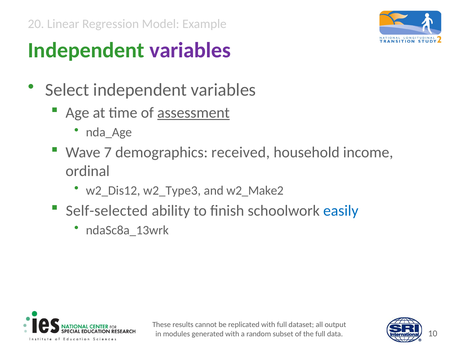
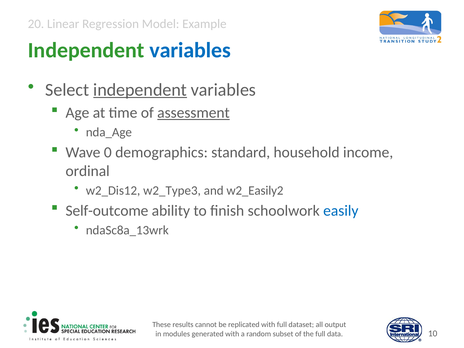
variables colour: purple -> blue (190, 50)
independent underline: none -> present (140, 90)
7: 7 -> 0 (108, 152)
received: received -> standard (241, 152)
w2_Make2: w2_Make2 -> w2_Easily2 (255, 190)
Self-selected: Self-selected -> Self-outcome (107, 211)
